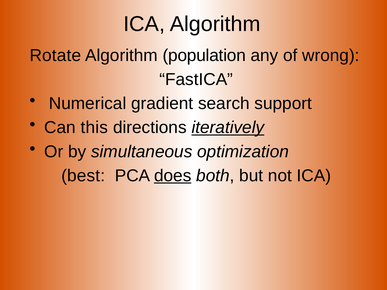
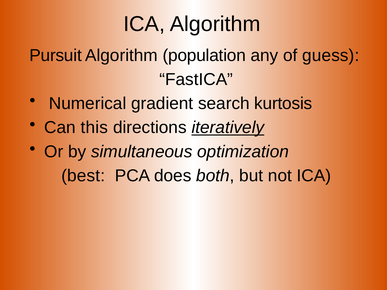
Rotate: Rotate -> Pursuit (56, 55)
wrong: wrong -> guess (331, 55)
support: support -> kurtosis (283, 104)
does underline: present -> none (173, 176)
